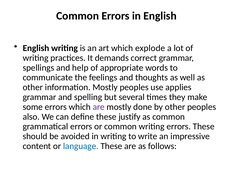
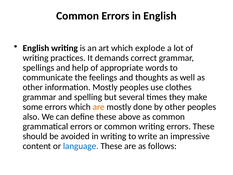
applies: applies -> clothes (179, 87)
are colour: purple -> orange (99, 107)
justify: justify -> above (130, 117)
